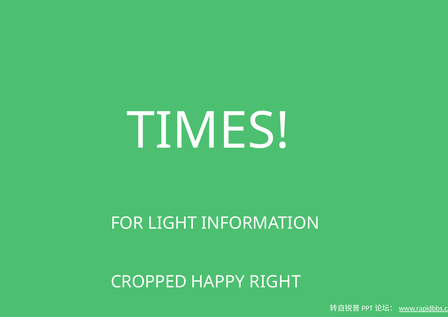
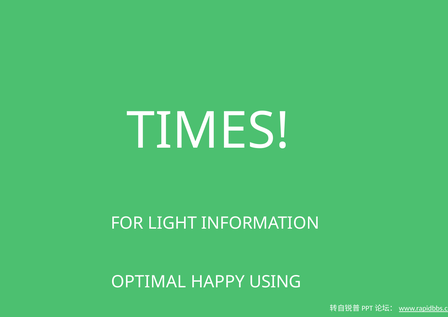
CROPPED: CROPPED -> OPTIMAL (149, 282)
RIGHT: RIGHT -> USING (275, 282)
